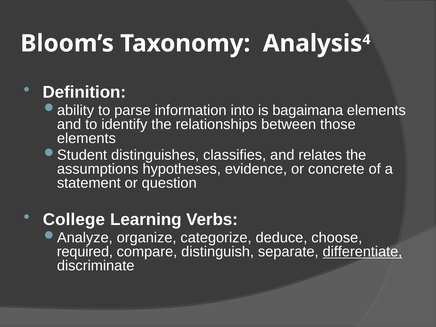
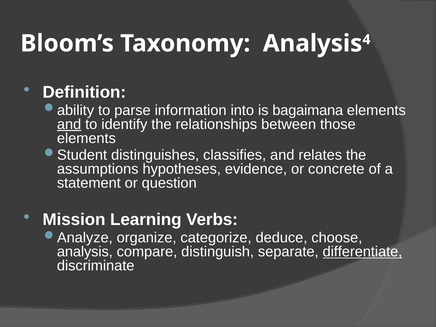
and underline: none -> present (69, 124)
College: College -> Mission (74, 220)
required: required -> analysis (85, 252)
